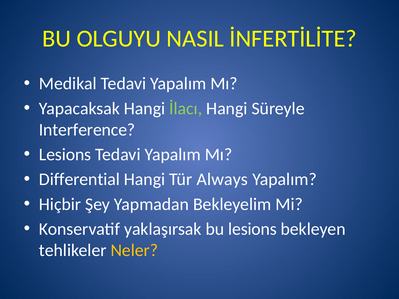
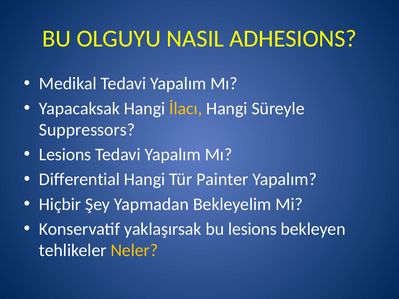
İNFERTİLİTE: İNFERTİLİTE -> ADHESIONS (293, 39)
İlacı colour: light green -> yellow (186, 109)
Interference: Interference -> Suppressors (87, 130)
Always: Always -> Painter (222, 179)
